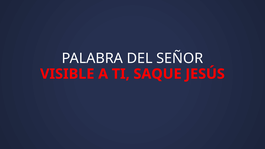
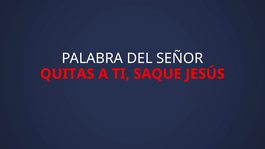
VISIBLE: VISIBLE -> QUITAS (67, 74)
